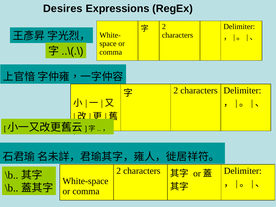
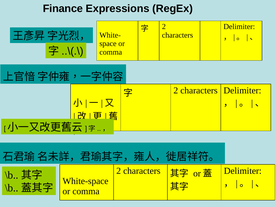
Desires: Desires -> Finance (63, 9)
